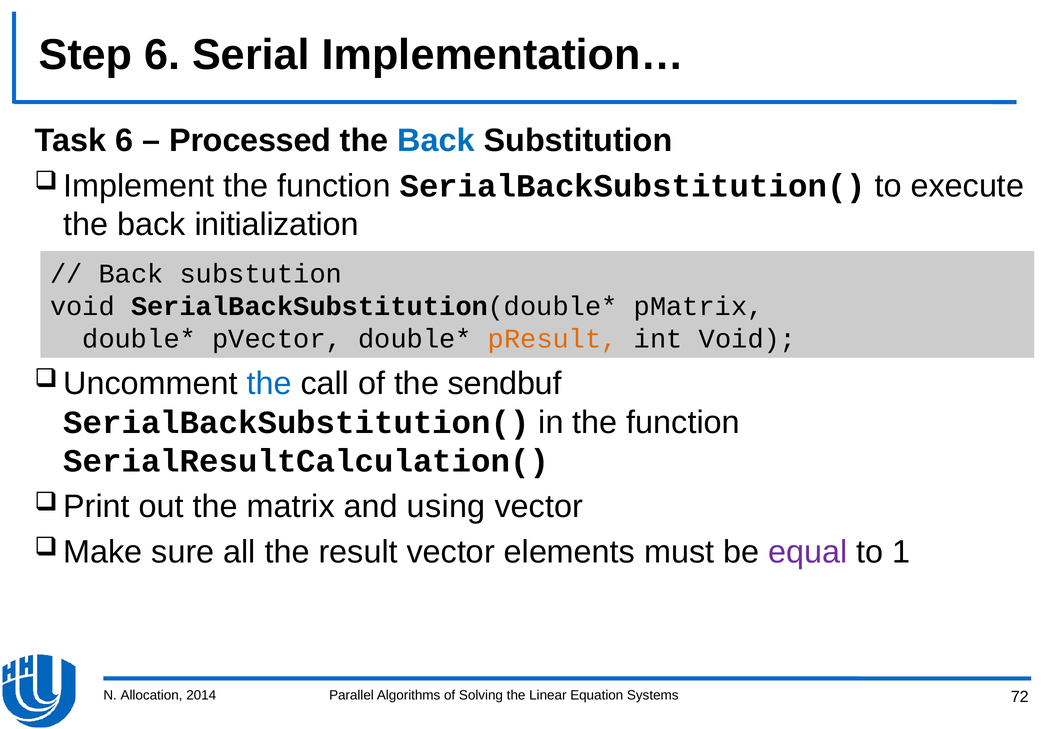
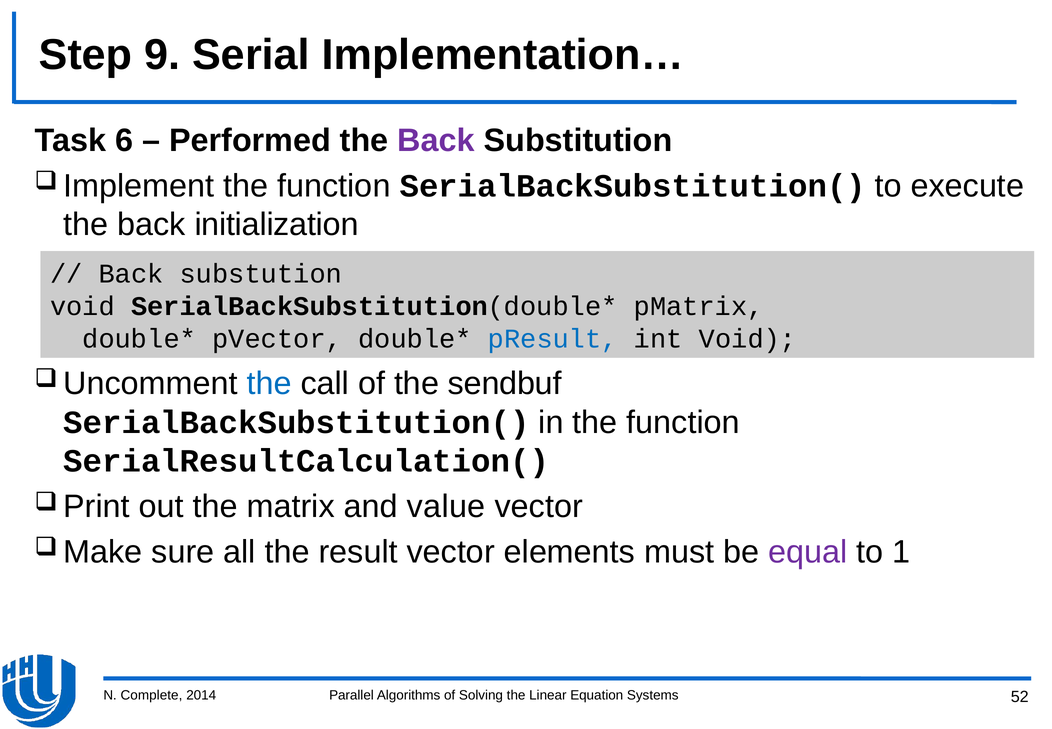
Step 6: 6 -> 9 (162, 55)
Processed: Processed -> Performed (250, 140)
Back colour: blue -> purple (436, 140)
pResult colour: orange -> blue (553, 338)
using: using -> value (446, 506)
Allocation: Allocation -> Complete (151, 694)
72: 72 -> 52 (1020, 696)
